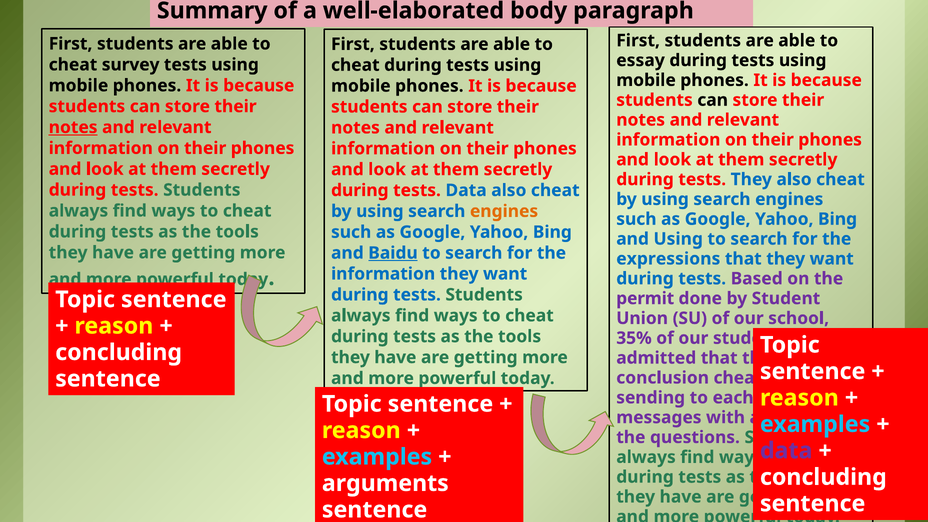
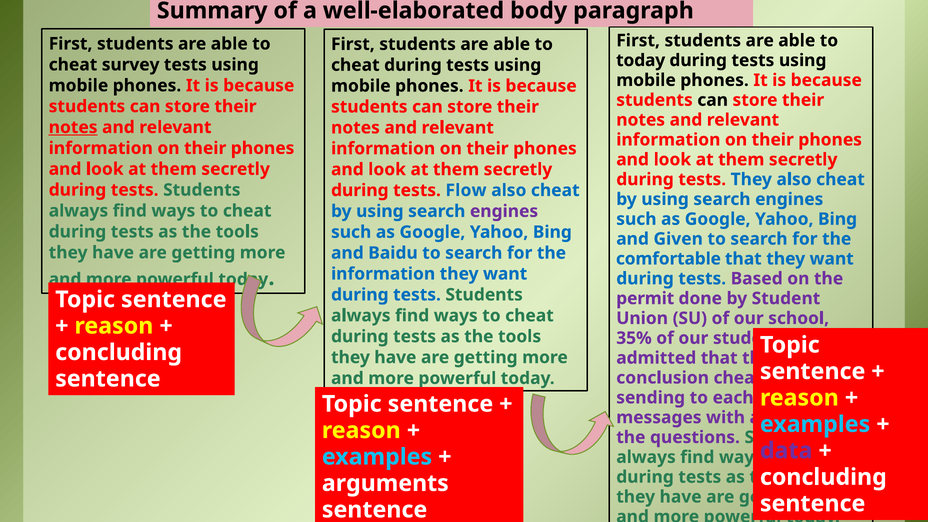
essay: essay -> today (641, 60)
tests Data: Data -> Flow (466, 190)
engines colour: orange -> purple (504, 211)
and Using: Using -> Given (678, 239)
Baidu underline: present -> none (393, 253)
expressions: expressions -> comfortable (668, 259)
